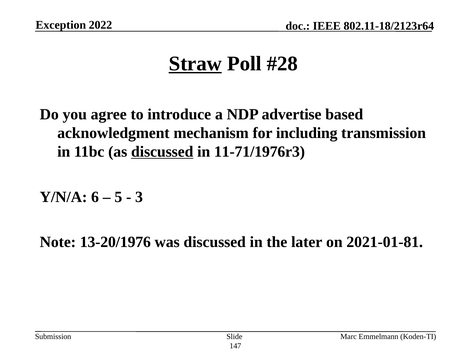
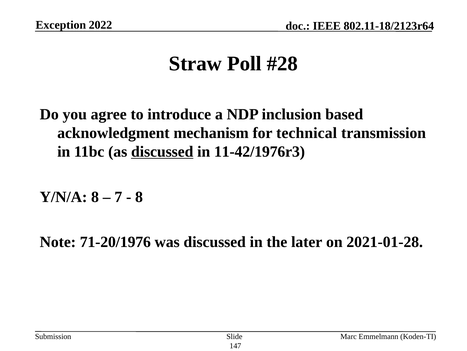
Straw underline: present -> none (195, 64)
advertise: advertise -> inclusion (292, 114)
including: including -> technical (307, 133)
11-71/1976r3: 11-71/1976r3 -> 11-42/1976r3 (260, 151)
Y/N/A 6: 6 -> 8 (95, 196)
5: 5 -> 7 (118, 196)
3: 3 -> 8 (139, 196)
13-20/1976: 13-20/1976 -> 71-20/1976 (115, 242)
2021-01-81: 2021-01-81 -> 2021-01-28 (385, 242)
